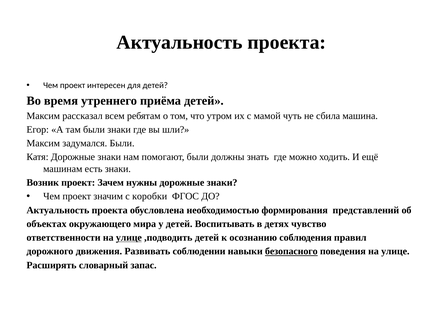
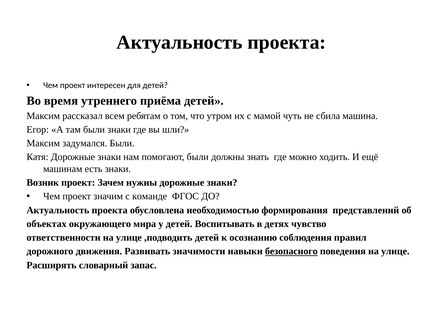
коробки: коробки -> команде (150, 196)
улице underline: present -> none (129, 238)
соблюдении: соблюдении -> значимости (199, 252)
